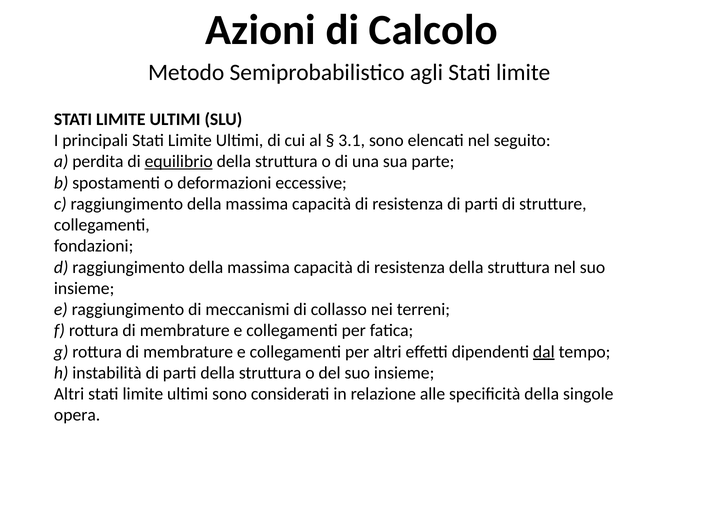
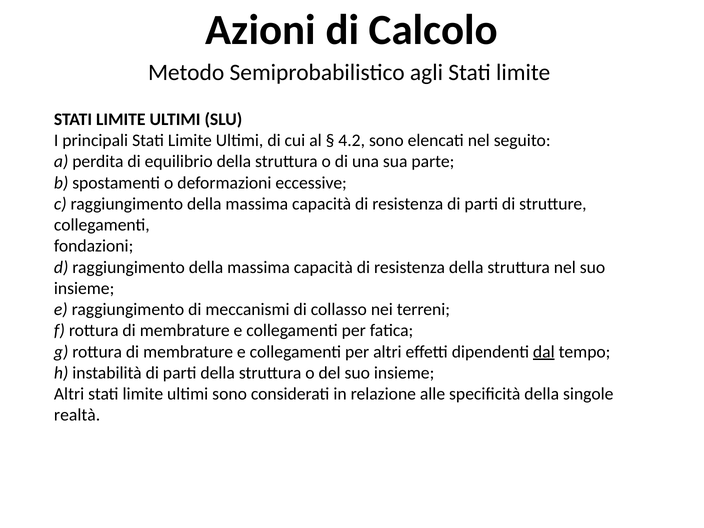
3.1: 3.1 -> 4.2 (352, 141)
equilibrio underline: present -> none (179, 162)
opera: opera -> realtà (77, 415)
